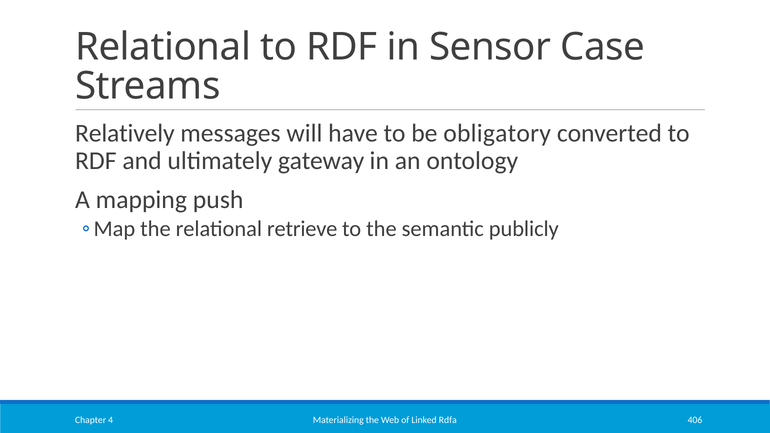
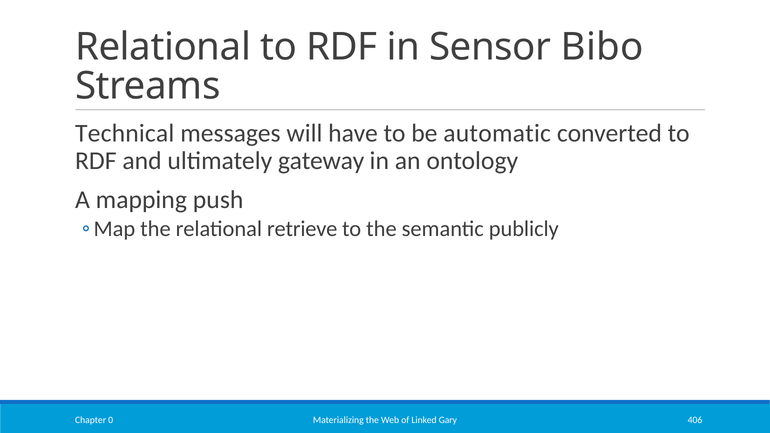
Case: Case -> Bibo (602, 47)
Relatively: Relatively -> Technical (125, 133)
obligatory: obligatory -> automatic (497, 133)
Rdfa: Rdfa -> Gary (448, 420)
4: 4 -> 0 (111, 420)
